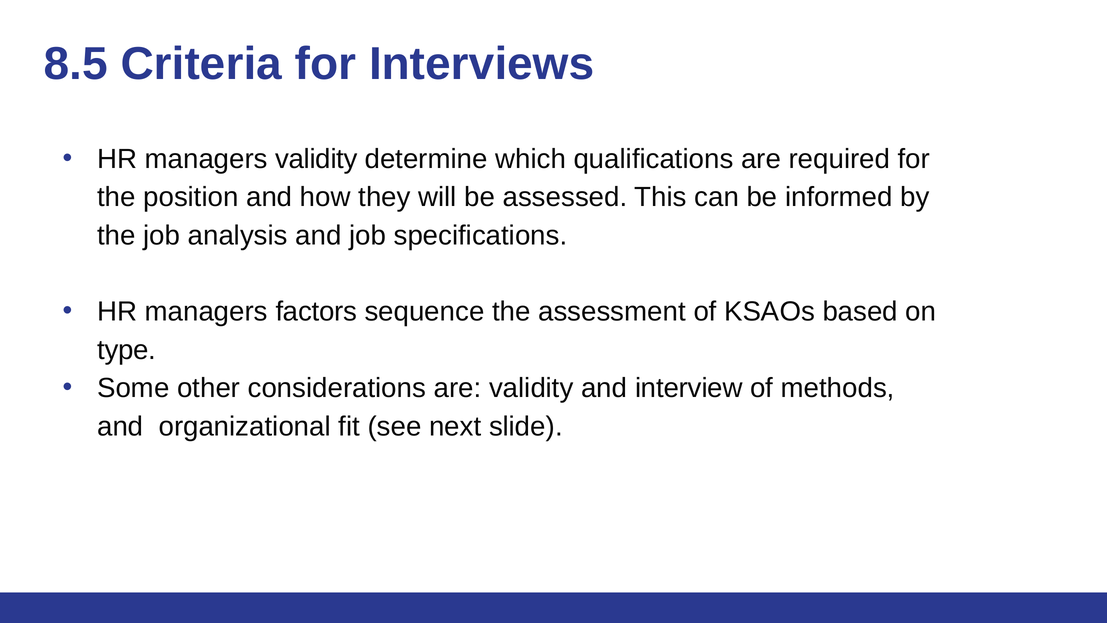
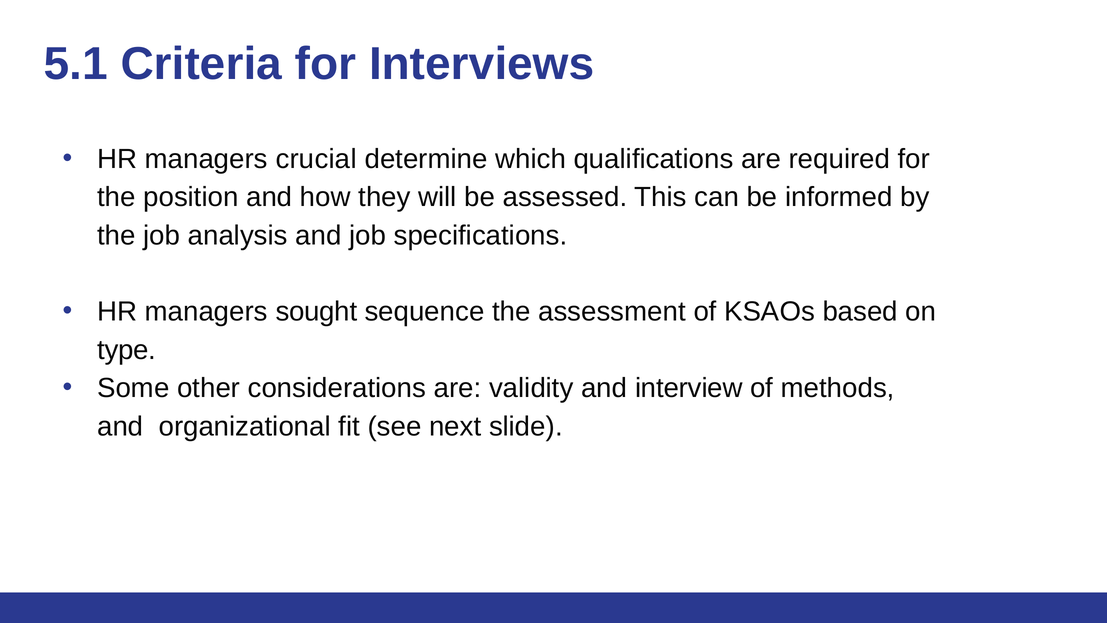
8.5: 8.5 -> 5.1 (76, 64)
managers validity: validity -> crucial (316, 159)
factors: factors -> sought (316, 312)
